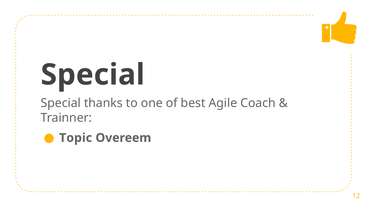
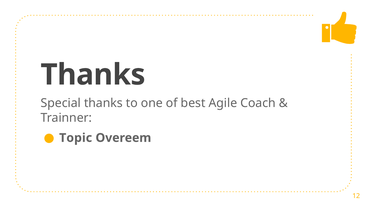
Special: Special -> Thanks (93, 75)
